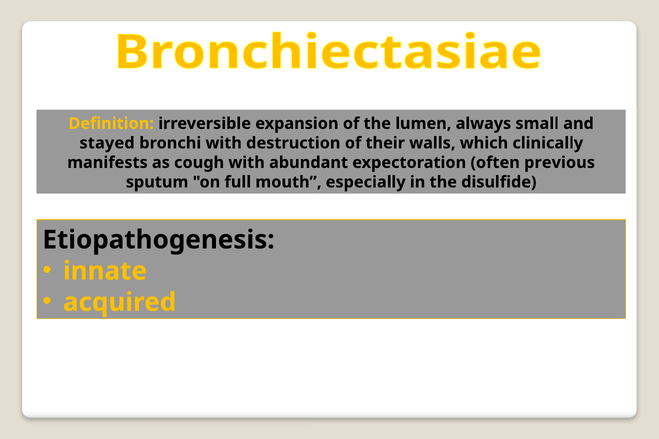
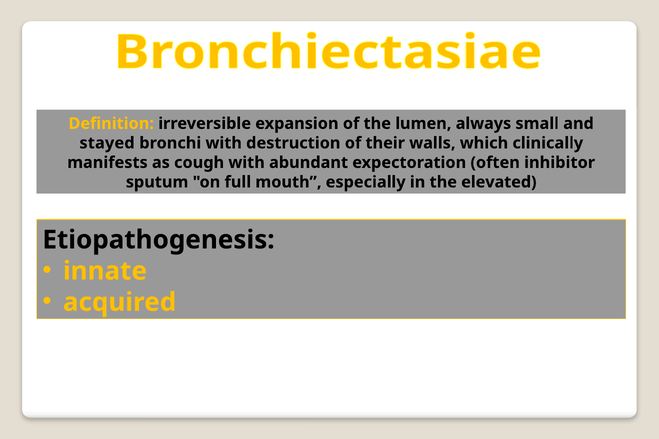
previous: previous -> inhibitor (560, 163)
disulfide: disulfide -> elevated (499, 182)
